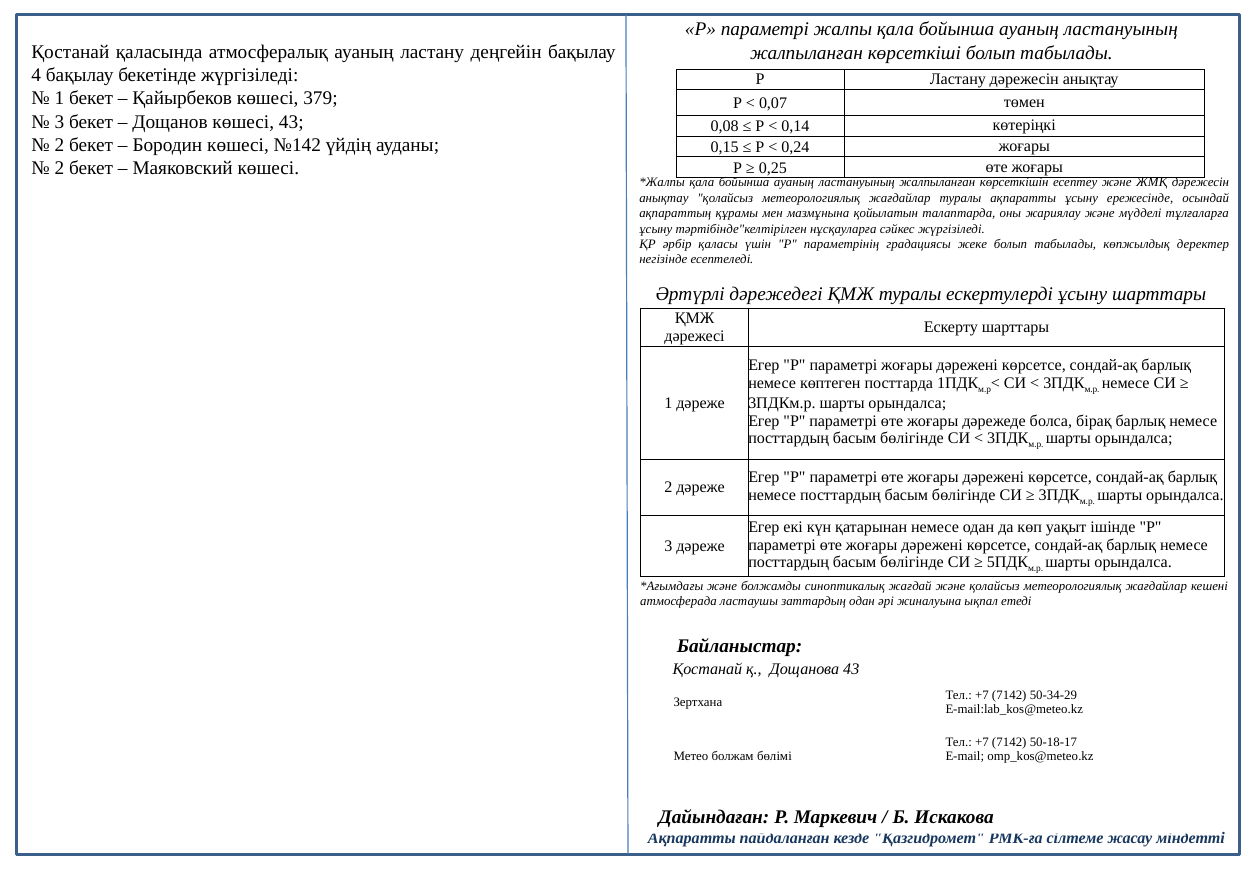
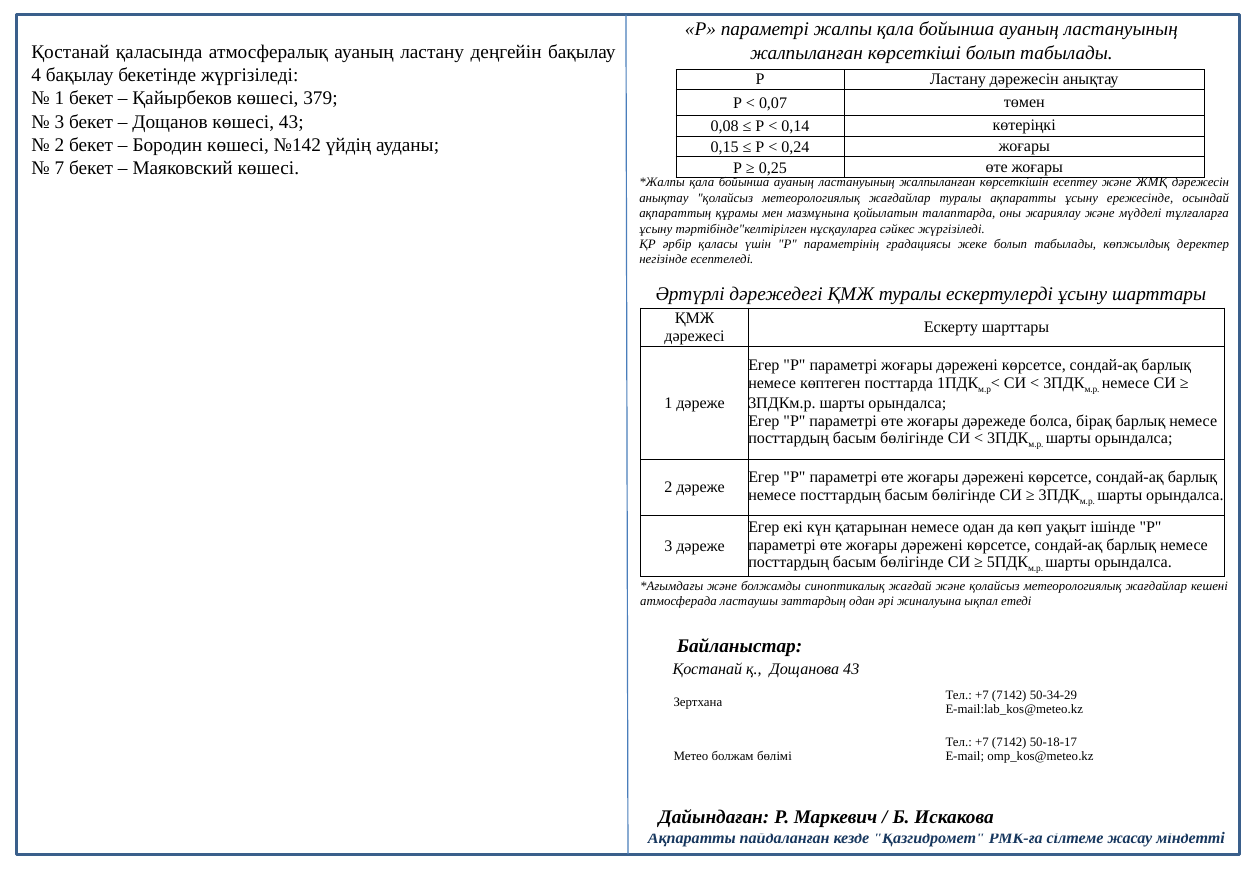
2: 2 -> 7 (60, 168)
